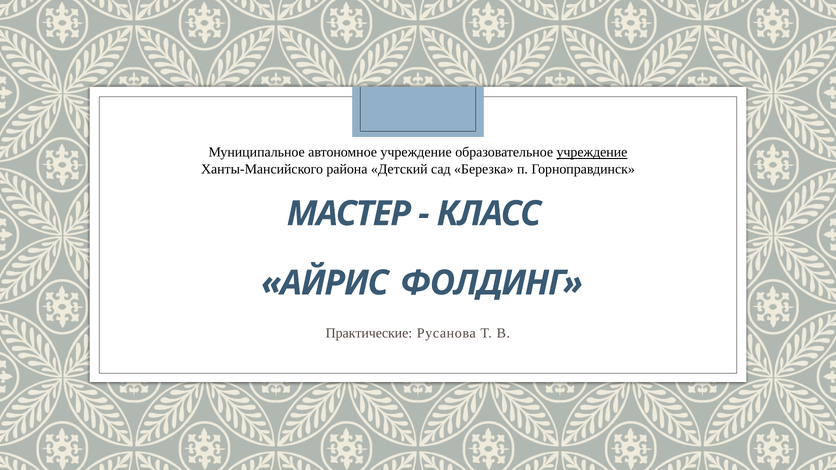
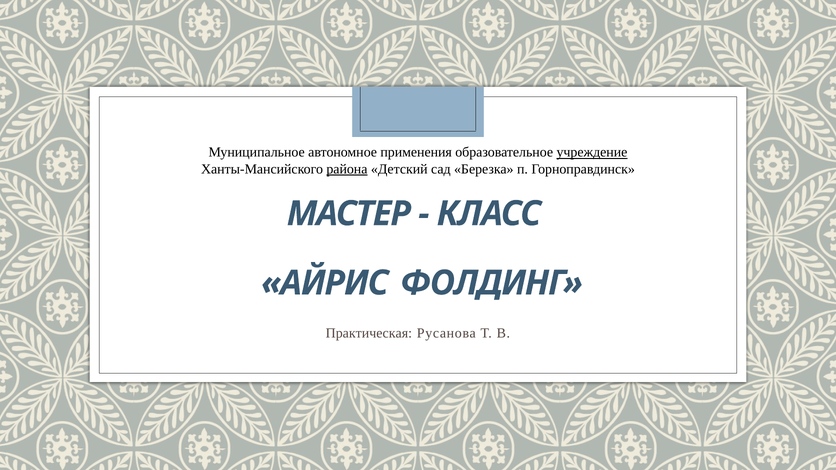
автономное учреждение: учреждение -> применения (416, 152)
района underline: none -> present (347, 169)
Практические: Практические -> Практическая (369, 333)
